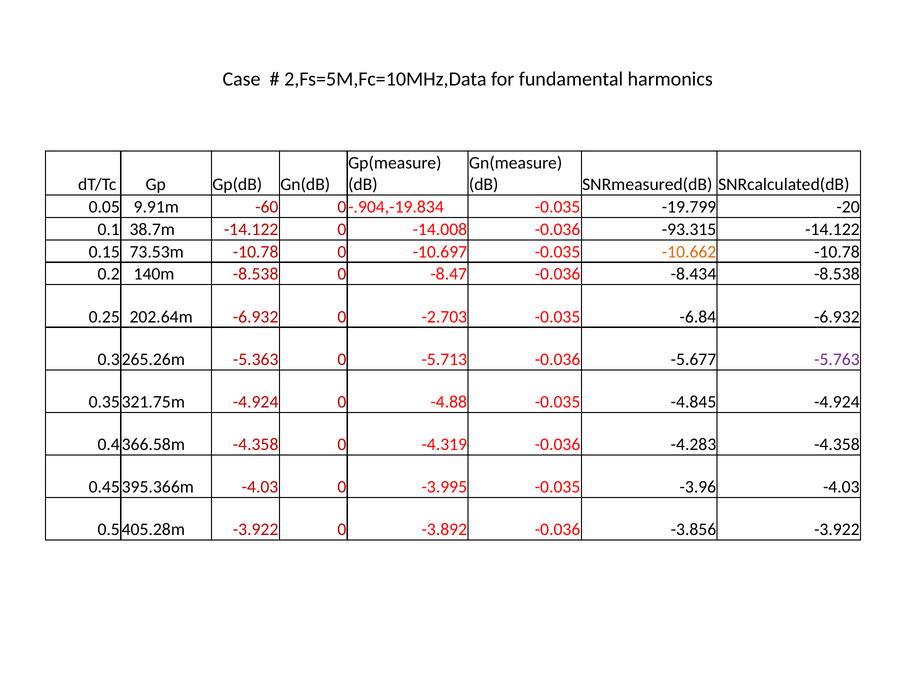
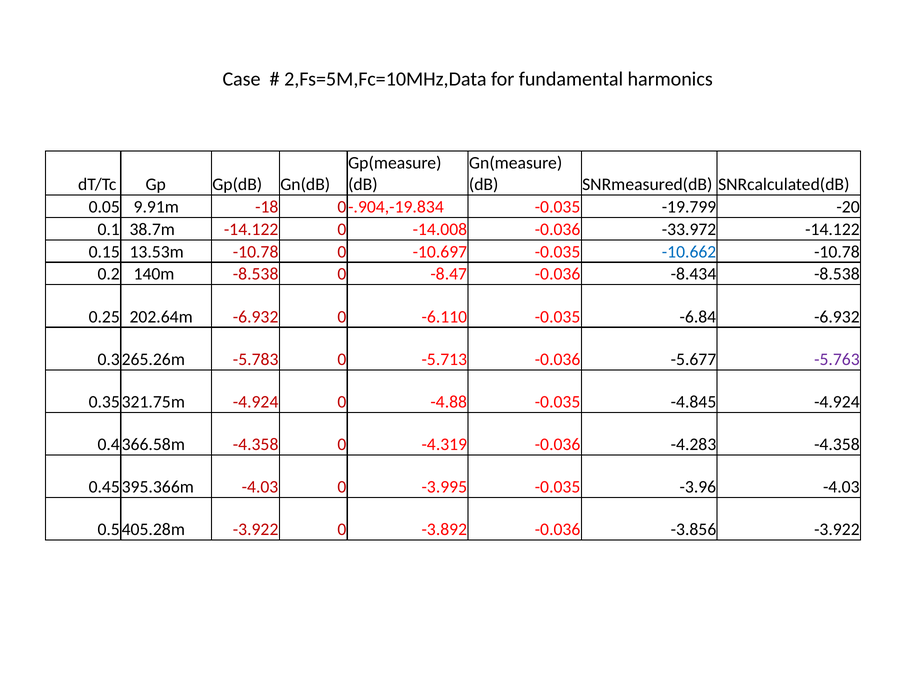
-60: -60 -> -18 (267, 207)
-93.315: -93.315 -> -33.972 (689, 229)
73.53m: 73.53m -> 13.53m (157, 252)
-10.662 colour: orange -> blue (689, 252)
-2.703: -2.703 -> -6.110 (444, 316)
-5.363: -5.363 -> -5.783 (256, 359)
